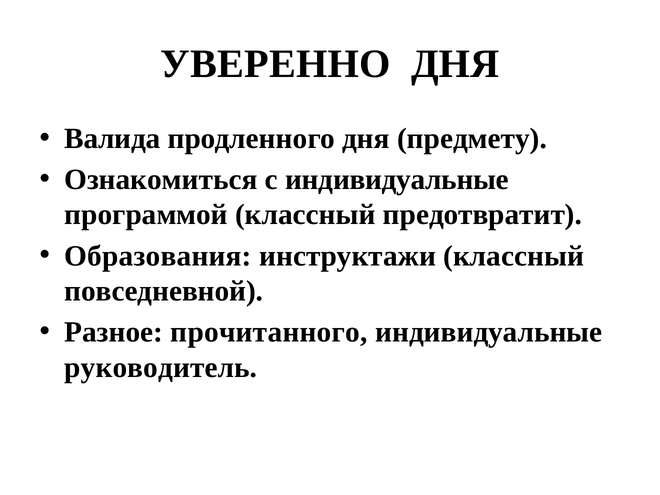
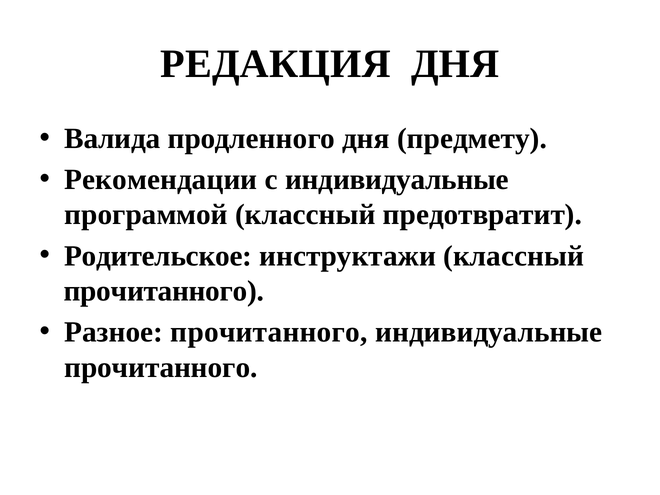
УВЕРЕННО: УВЕРЕННО -> РЕДАКЦИЯ (276, 64)
Ознакомиться: Ознакомиться -> Рекомендации (161, 180)
Образования: Образования -> Родительское (158, 256)
повседневной: повседневной -> прочитанного (164, 291)
руководитель: руководитель -> прочитанного (161, 367)
